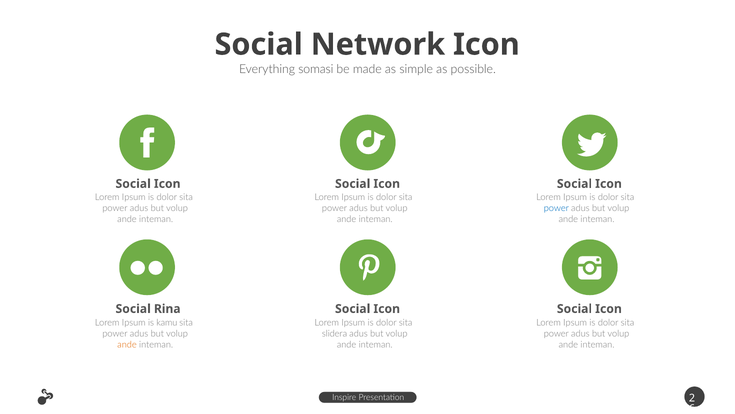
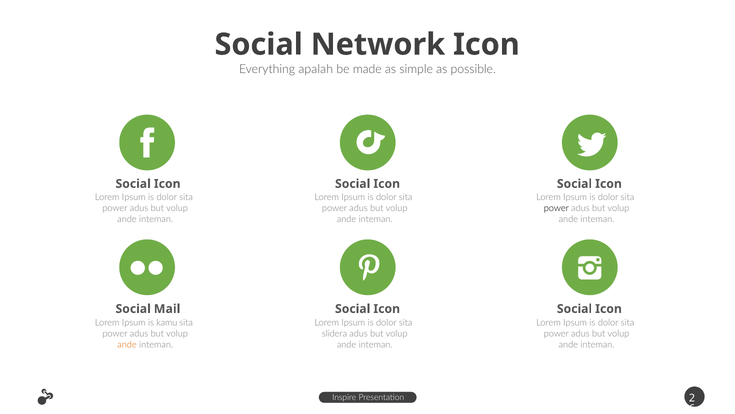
somasi: somasi -> apalah (316, 69)
power colour: blue -> black (556, 208)
Rina: Rina -> Mail (167, 308)
